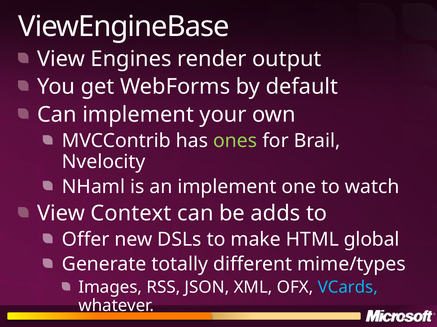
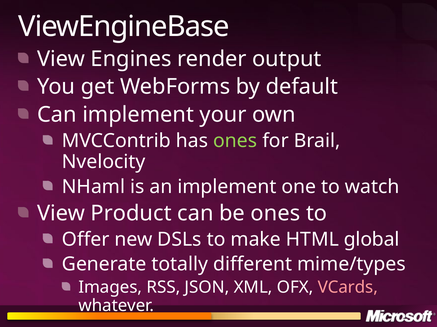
Context: Context -> Product (131, 214)
be adds: adds -> ones (275, 214)
VCards colour: light blue -> pink (348, 288)
